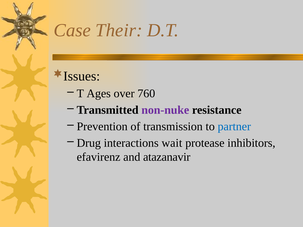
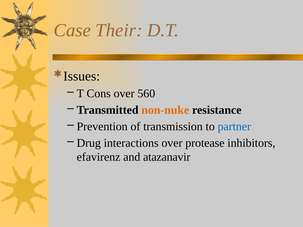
Ages: Ages -> Cons (99, 94)
760: 760 -> 560 (146, 94)
non-nuke colour: purple -> orange (165, 110)
interactions wait: wait -> over (172, 143)
